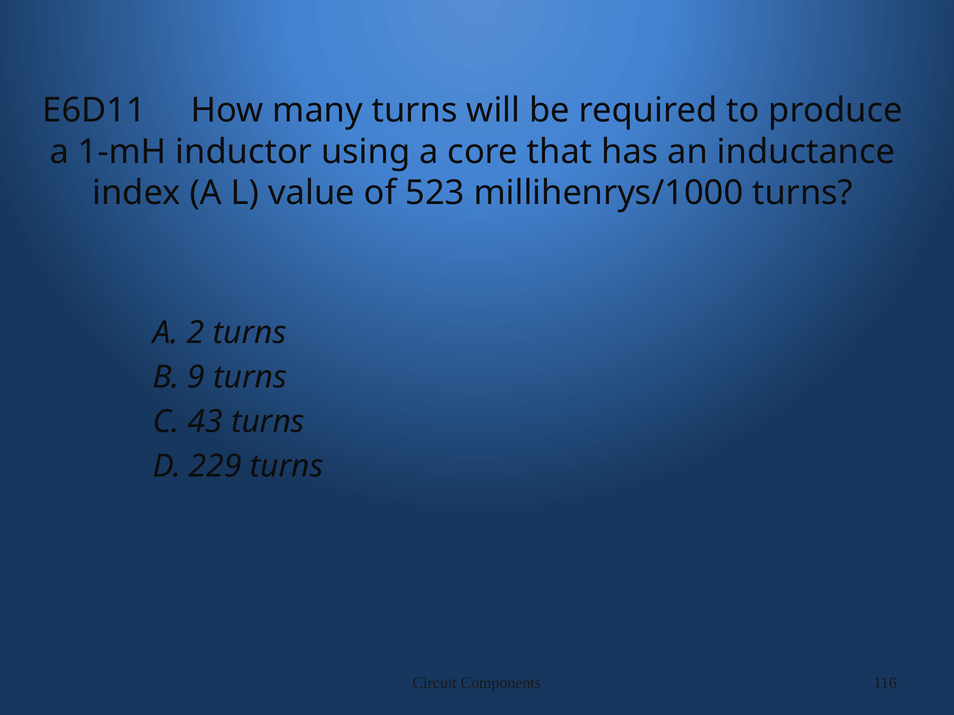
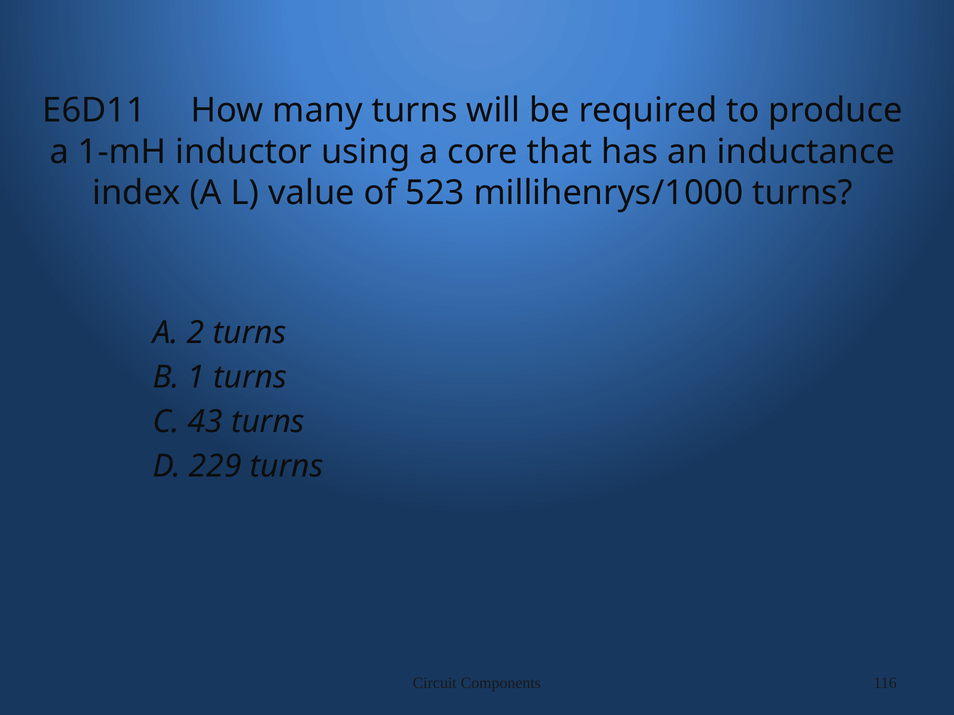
9: 9 -> 1 (196, 377)
